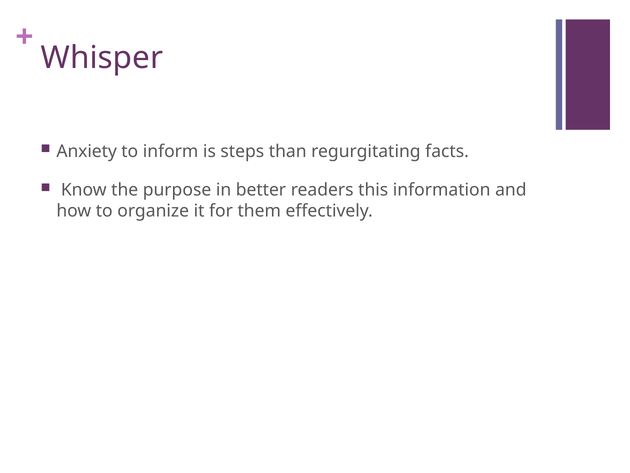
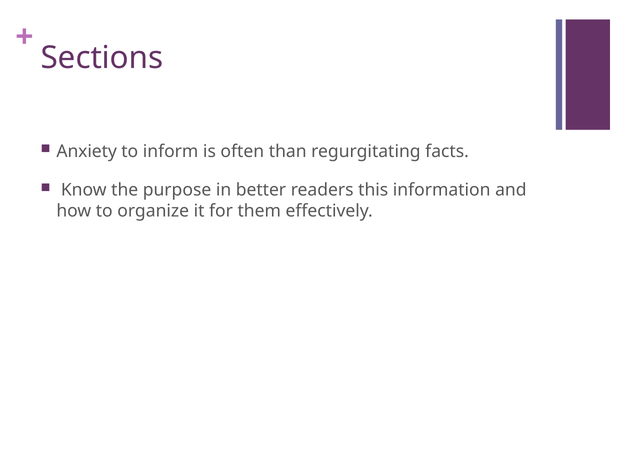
Whisper: Whisper -> Sections (102, 58)
steps: steps -> often (242, 151)
